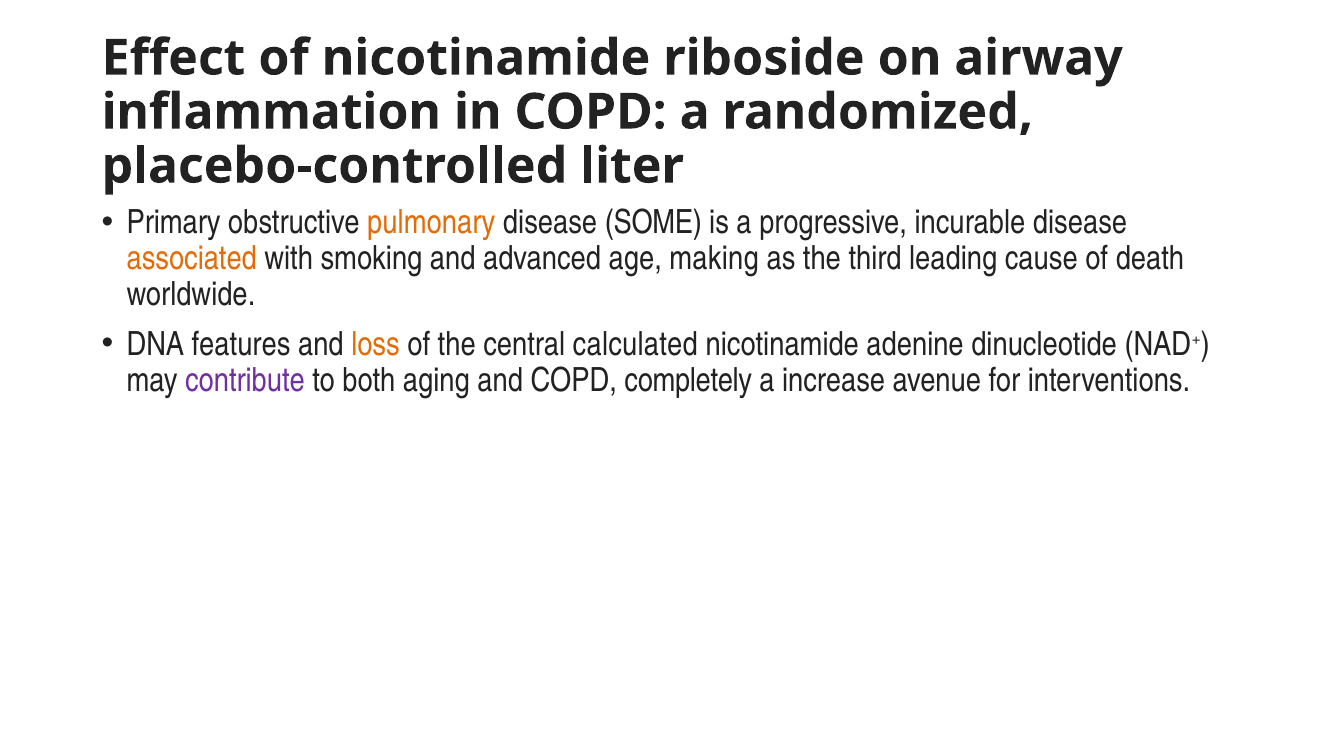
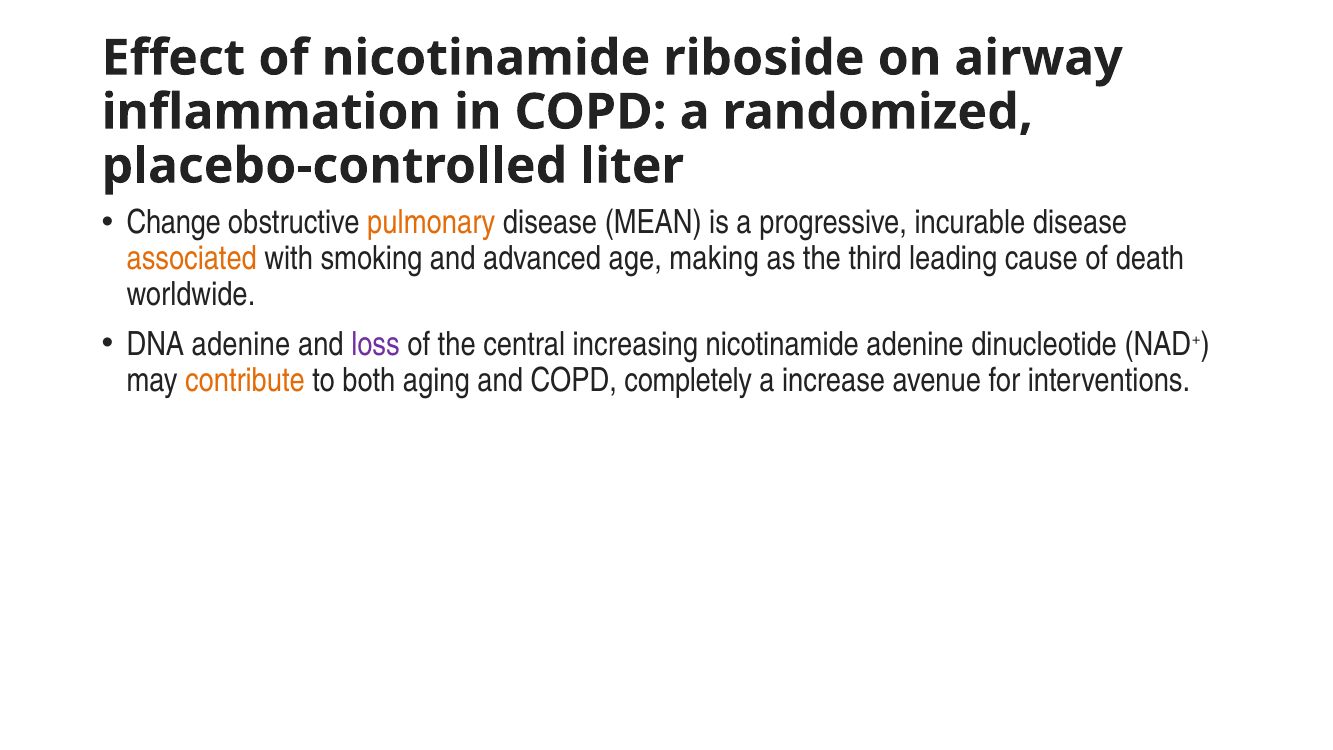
Primary: Primary -> Change (174, 222)
SOME: SOME -> MEAN (653, 222)
DNA features: features -> adenine (241, 344)
loss colour: orange -> purple (376, 344)
calculated: calculated -> increasing (635, 344)
contribute colour: purple -> orange (245, 380)
